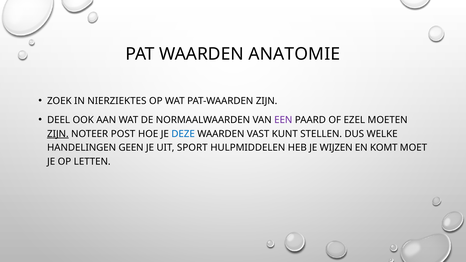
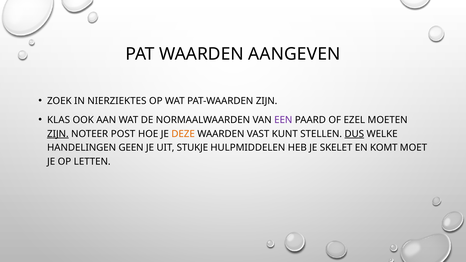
ANATOMIE: ANATOMIE -> AANGEVEN (294, 54)
DEEL: DEEL -> KLAS (59, 120)
DEZE colour: blue -> orange (183, 134)
DUS underline: none -> present (354, 134)
SPORT: SPORT -> STUKJE (192, 148)
WIJZEN: WIJZEN -> SKELET (336, 148)
